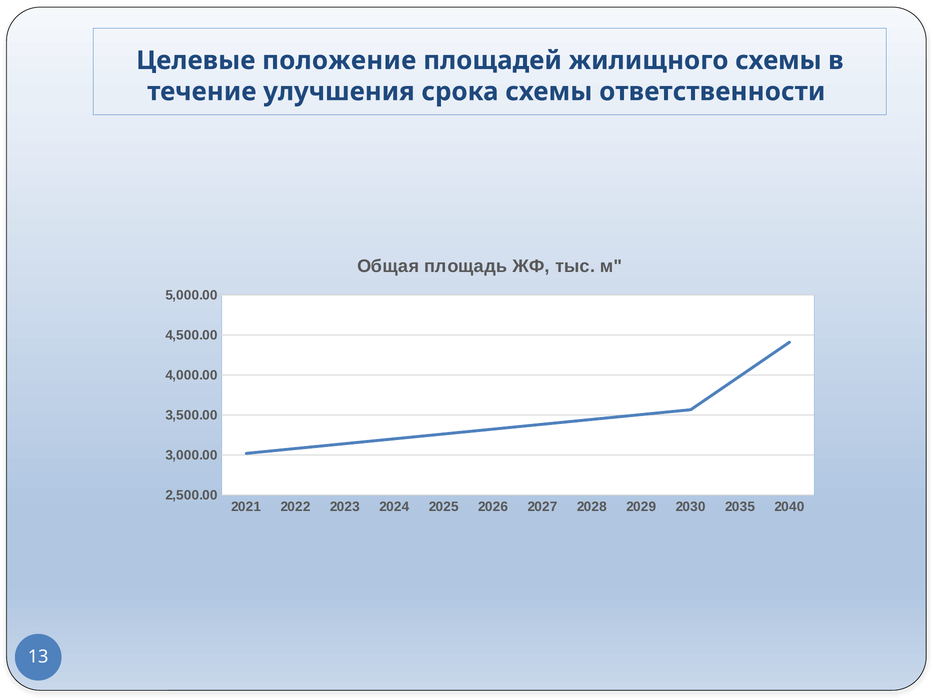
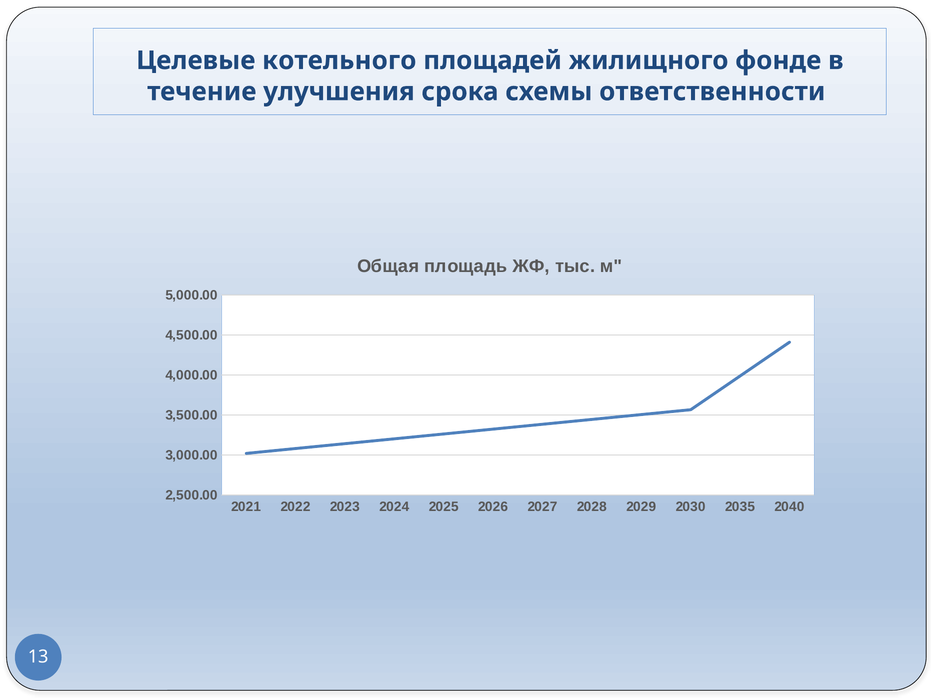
положение: положение -> котельного (339, 60)
жилищного схемы: схемы -> фонде (778, 60)
